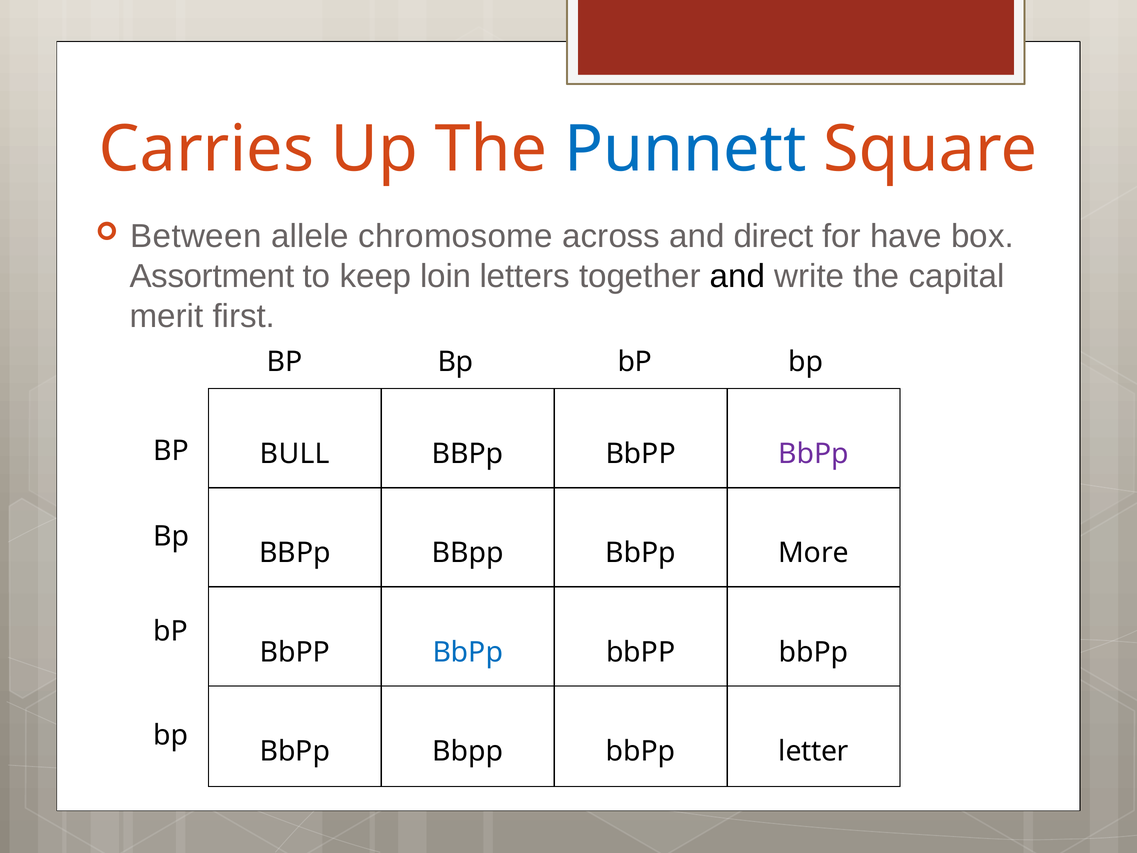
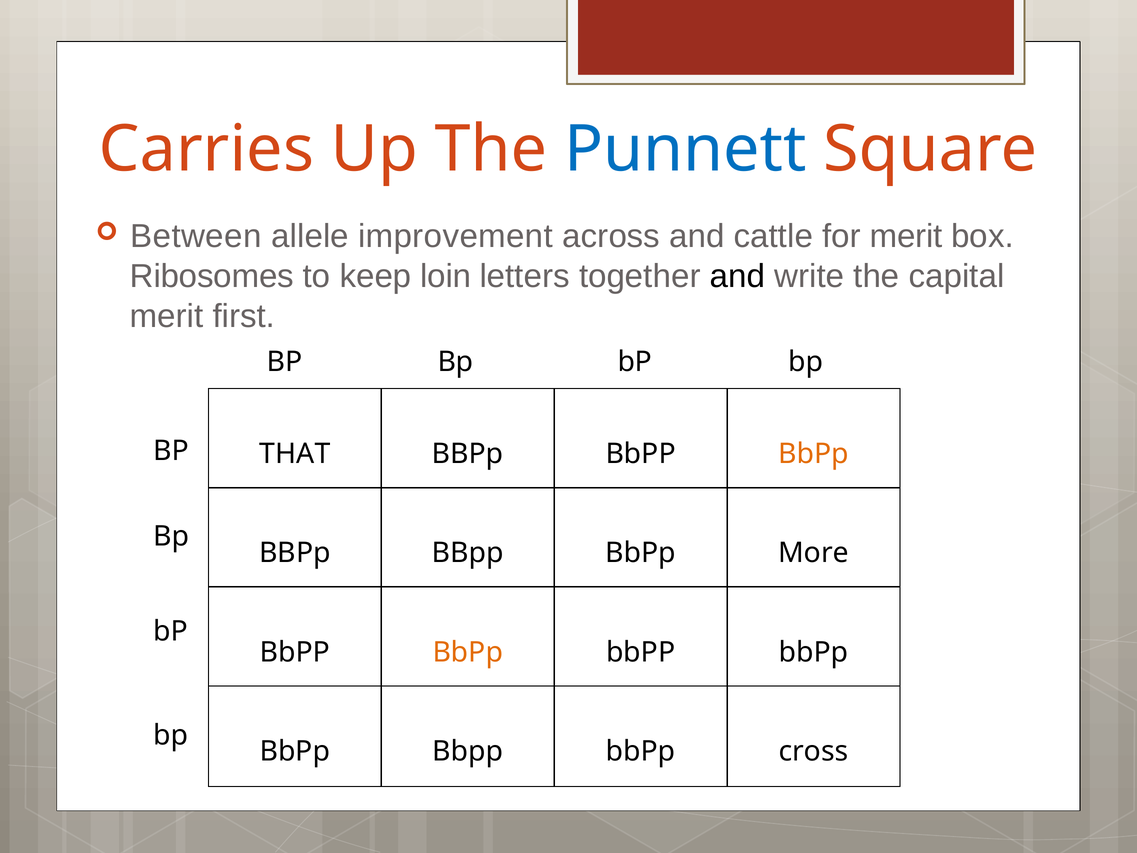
chromosome: chromosome -> improvement (456, 236)
direct: direct -> cattle (773, 236)
for have: have -> merit (906, 236)
Assortment: Assortment -> Ribosomes (212, 276)
BULL: BULL -> THAT (295, 454)
BbPp colour: purple -> orange (814, 454)
BbPp colour: blue -> orange (468, 652)
letter: letter -> cross (813, 751)
